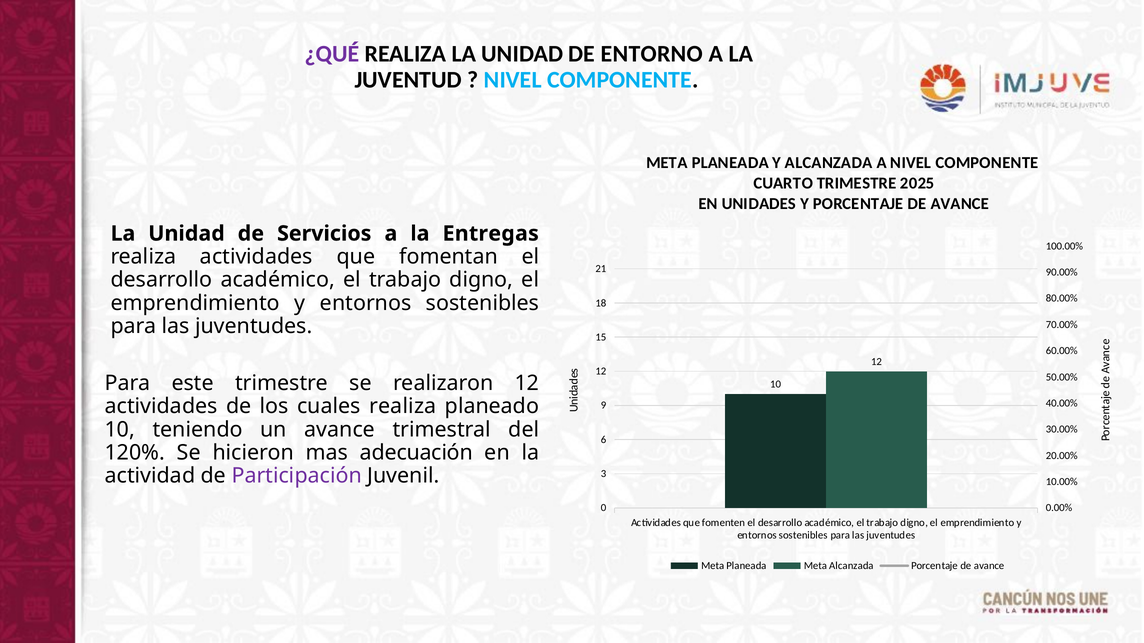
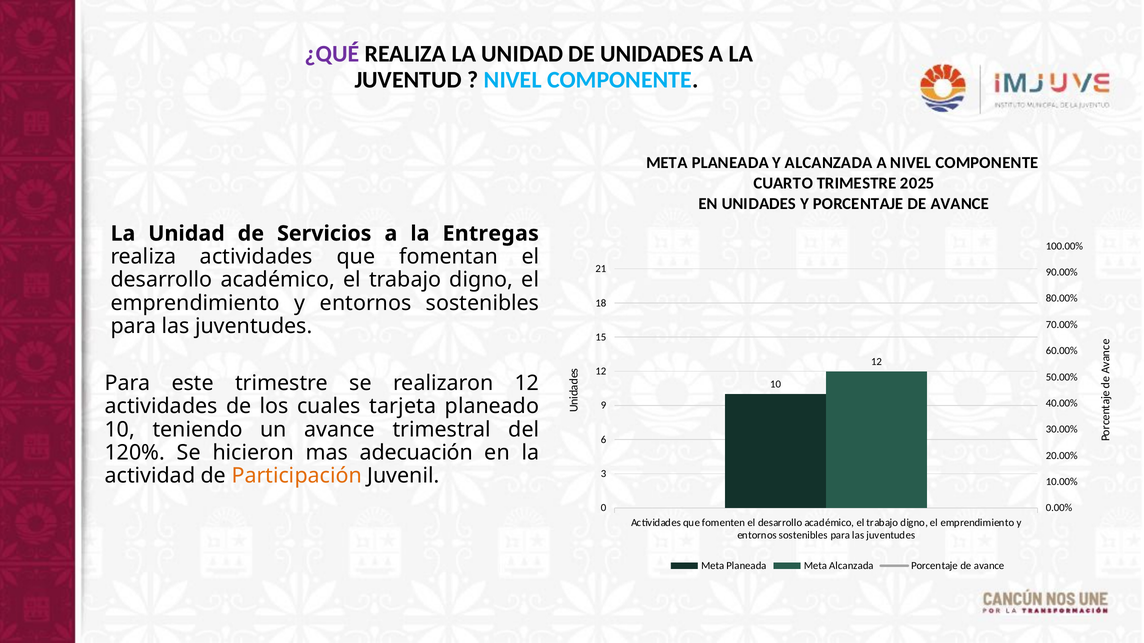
DE ENTORNO: ENTORNO -> UNIDADES (652, 54)
cuales realiza: realiza -> tarjeta (403, 407)
Participación colour: purple -> orange (297, 476)
